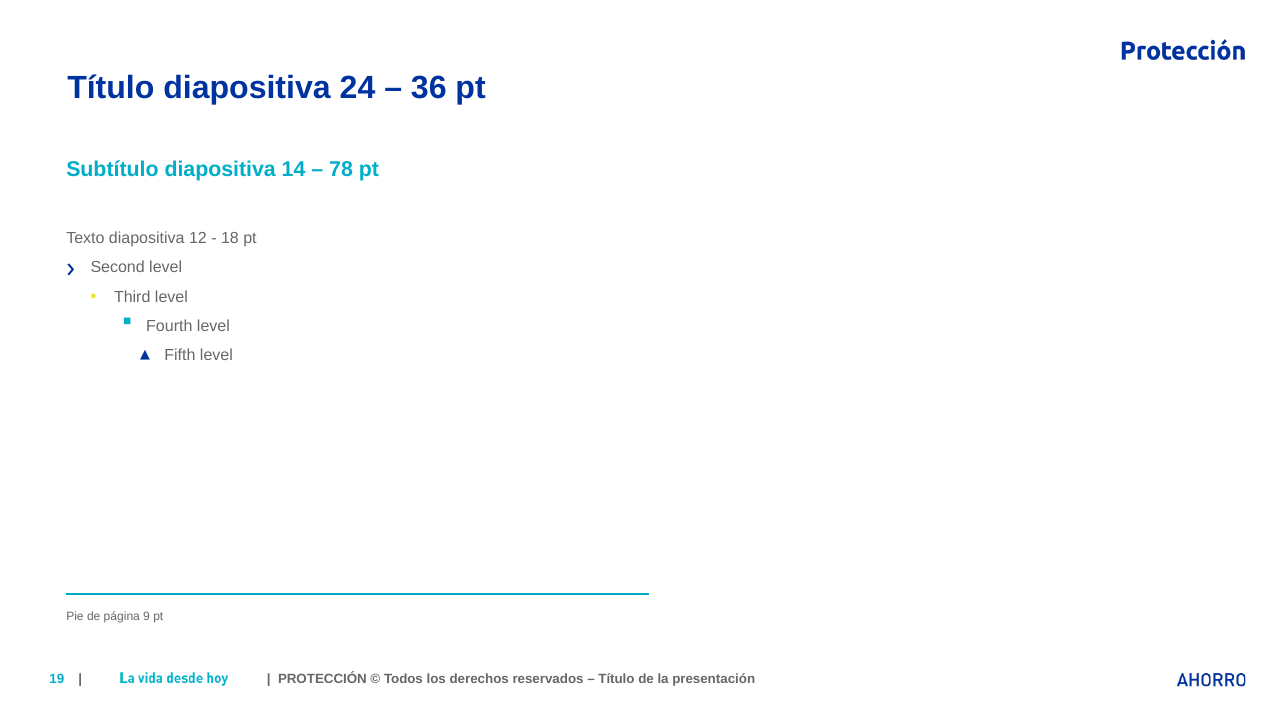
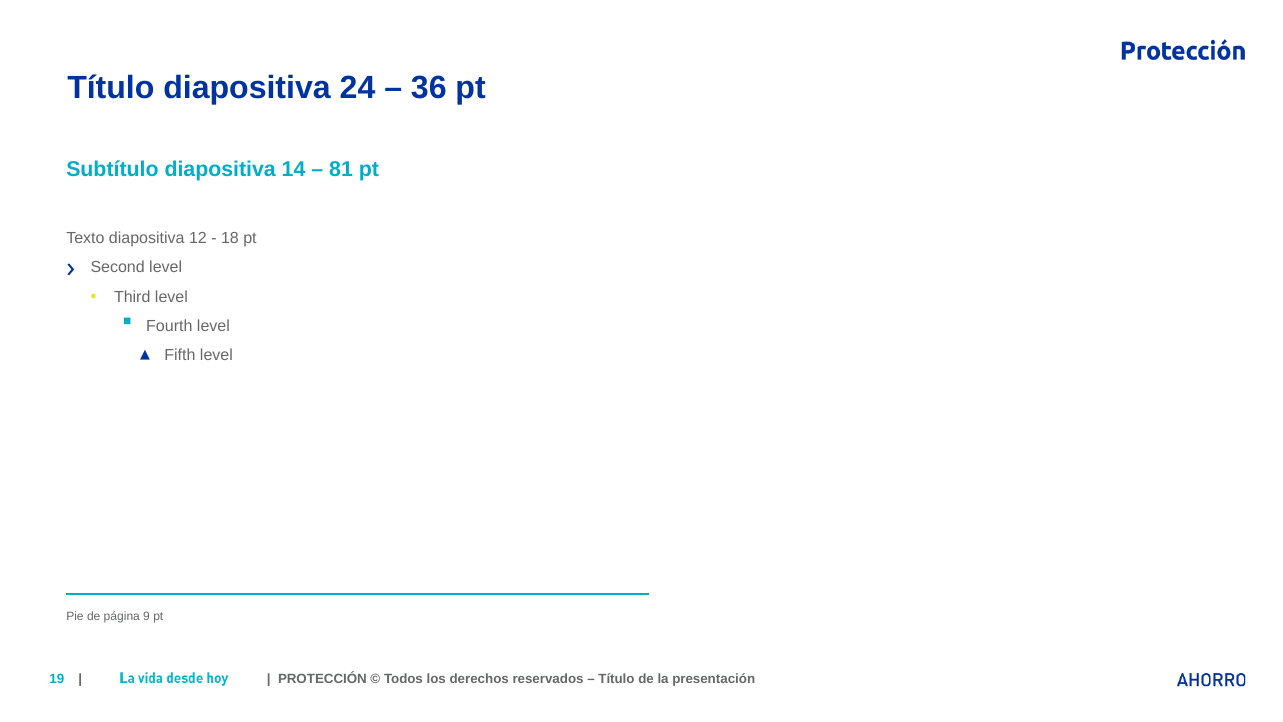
78: 78 -> 81 (341, 170)
